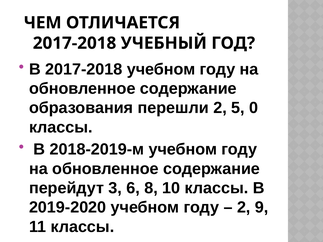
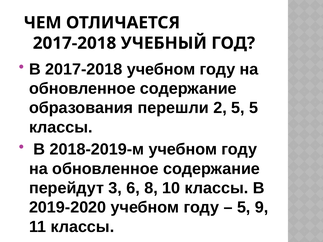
5 0: 0 -> 5 (254, 108)
2: 2 -> 5 (244, 208)
